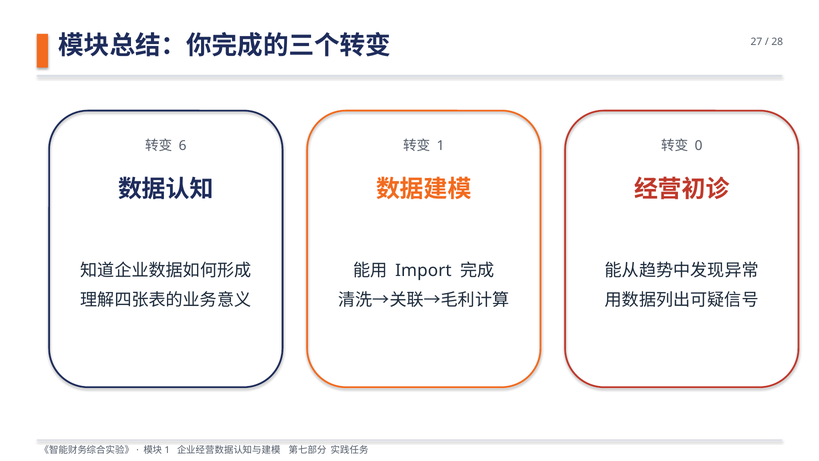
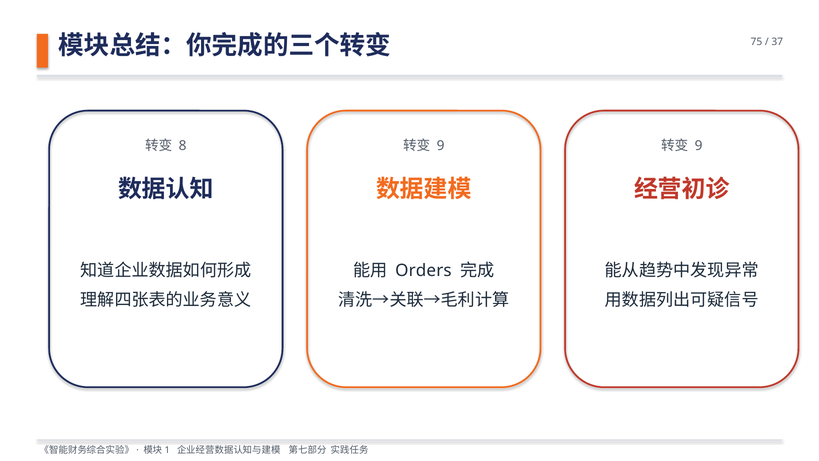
27: 27 -> 75 (756, 42)
28: 28 -> 37 (777, 42)
6: 6 -> 8 (183, 146)
1: 1 -> 9 (441, 146)
0: 0 -> 9 (699, 146)
Import: Import -> Orders (423, 271)
